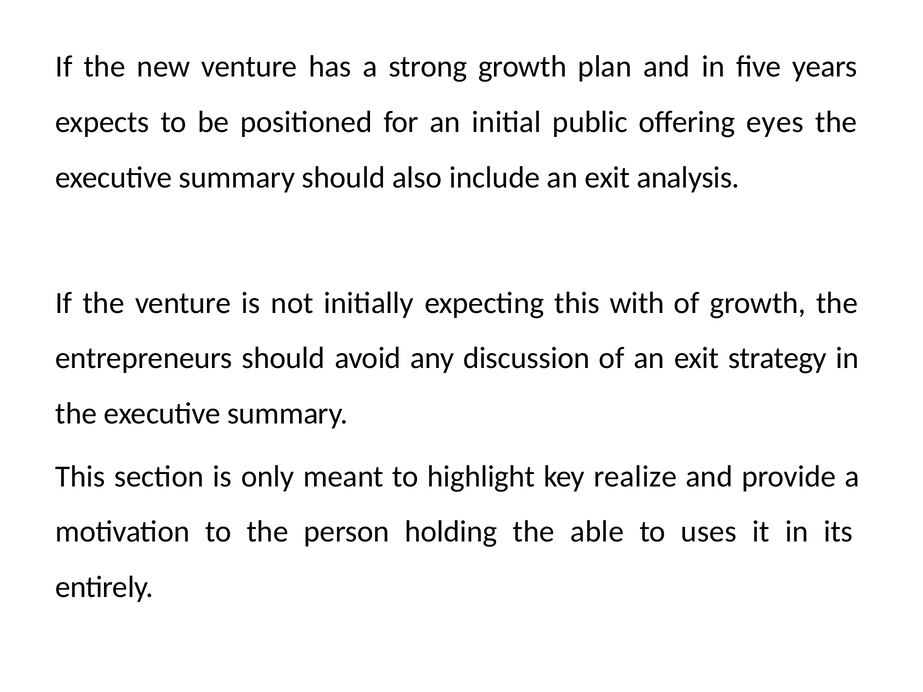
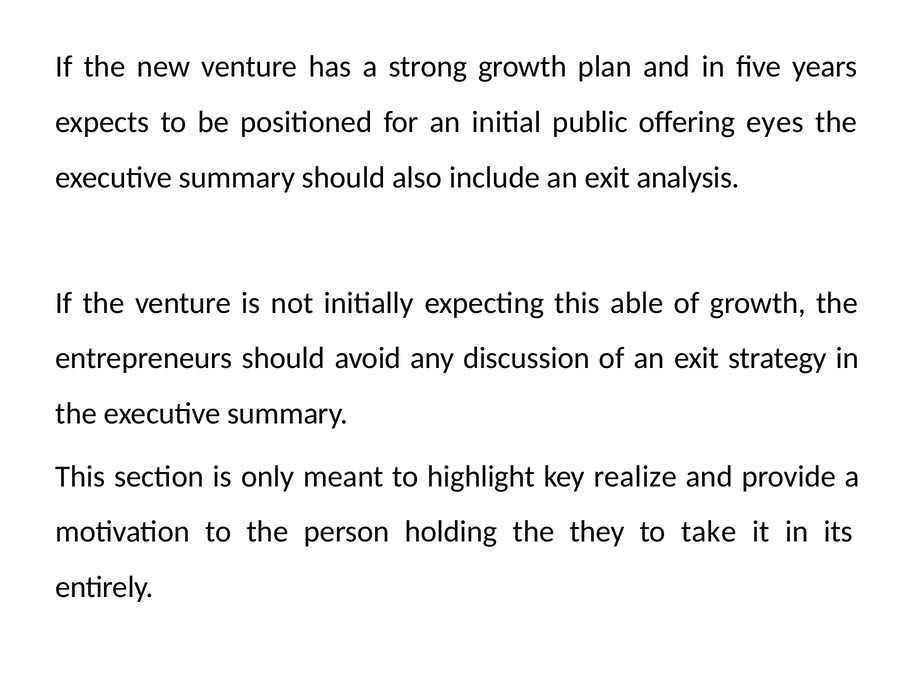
with: with -> able (637, 303)
able: able -> they (597, 532)
uses: uses -> take (709, 532)
